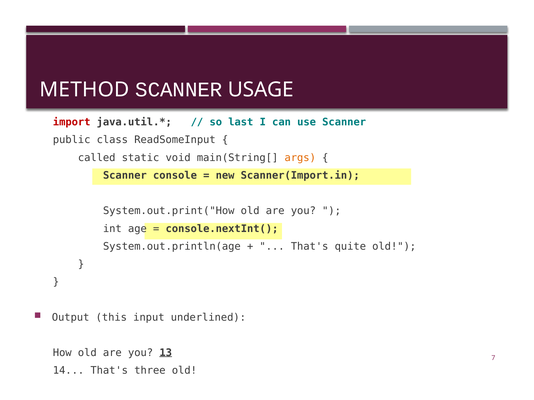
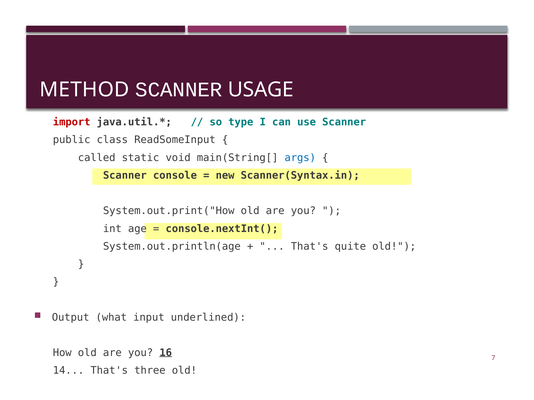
last: last -> type (241, 122)
args colour: orange -> blue (300, 158)
Scanner(Import.in: Scanner(Import.in -> Scanner(Syntax.in (300, 176)
this: this -> what (111, 318)
13: 13 -> 16 (166, 353)
